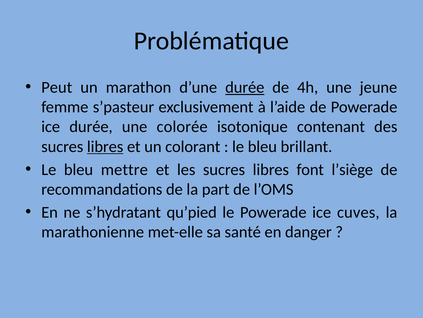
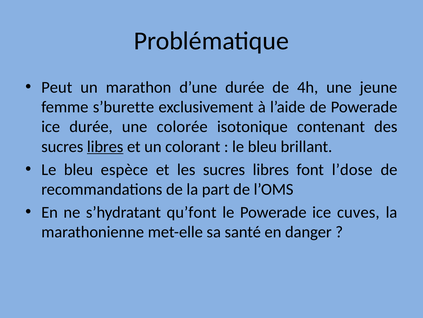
durée underline: present -> none (245, 87)
s’pasteur: s’pasteur -> s’burette (123, 107)
mettre: mettre -> espèce (124, 169)
l’siège: l’siège -> l’dose (352, 169)
qu’pied: qu’pied -> qu’font (192, 212)
